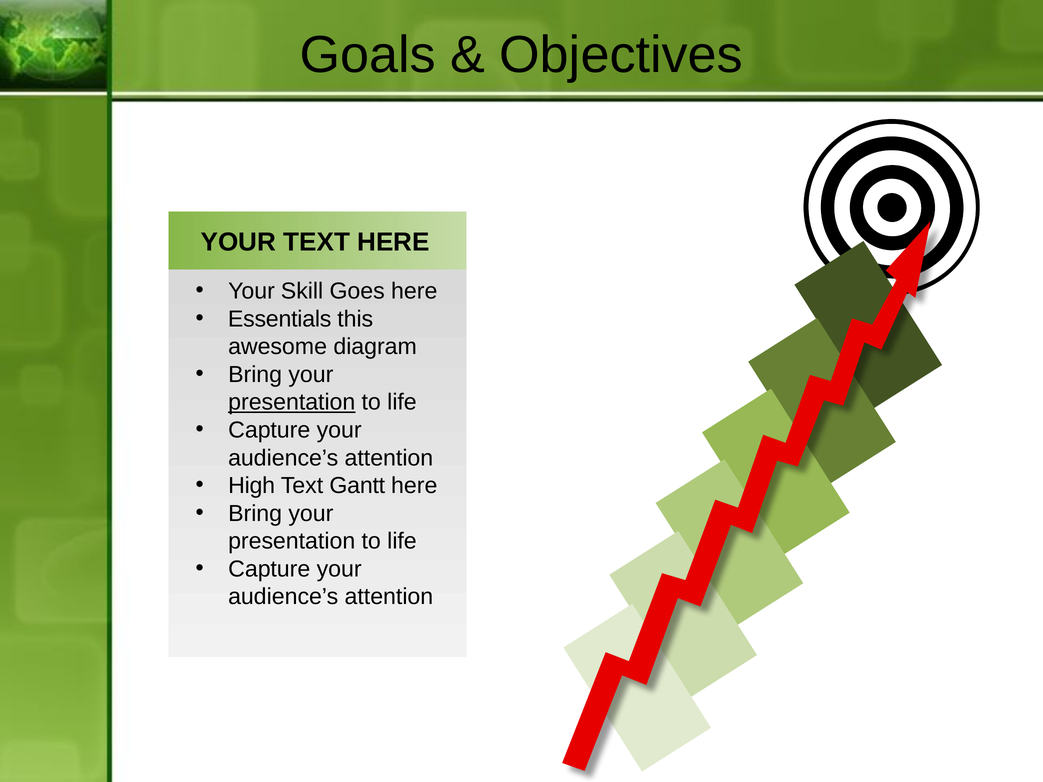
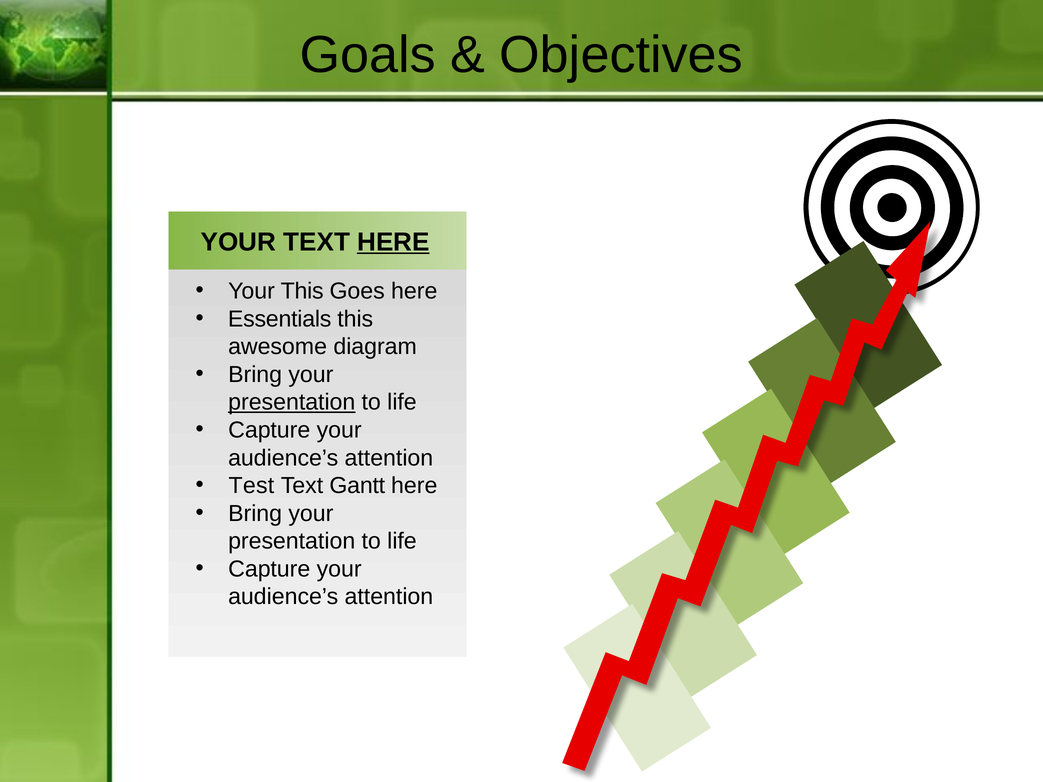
HERE underline: none -> present (393, 242)
Your Skill: Skill -> This (302, 291)
High: High -> Test (251, 486)
